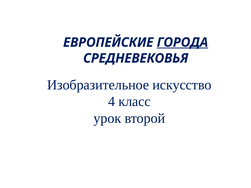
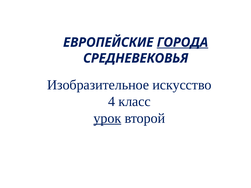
урок underline: none -> present (107, 118)
